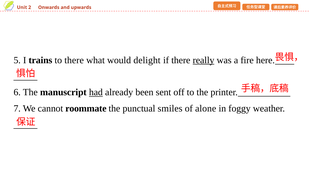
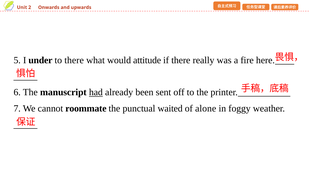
trains: trains -> under (40, 60)
delight: delight -> attitude (147, 60)
really underline: present -> none (204, 60)
smiles: smiles -> waited (170, 108)
